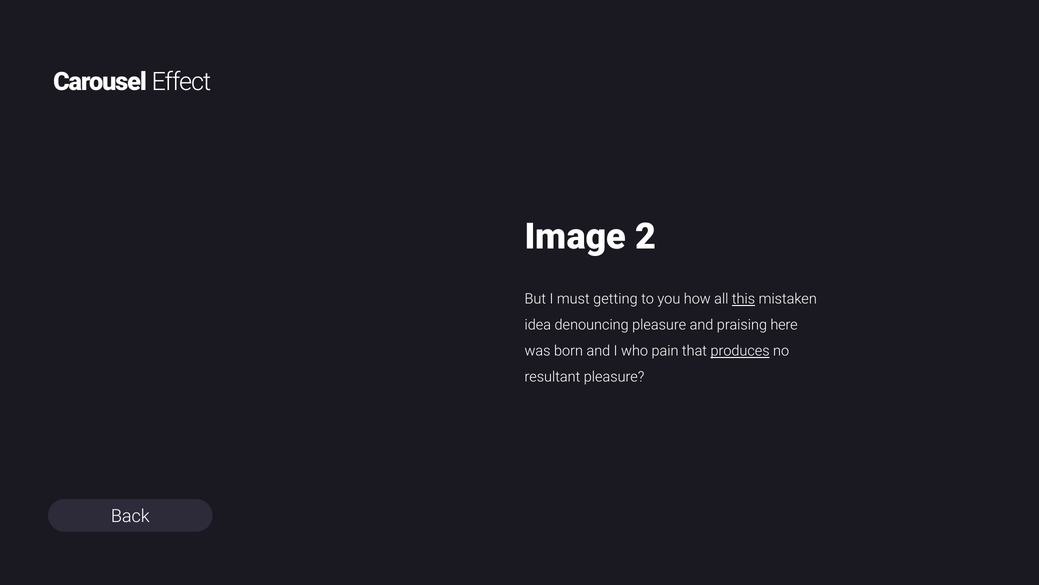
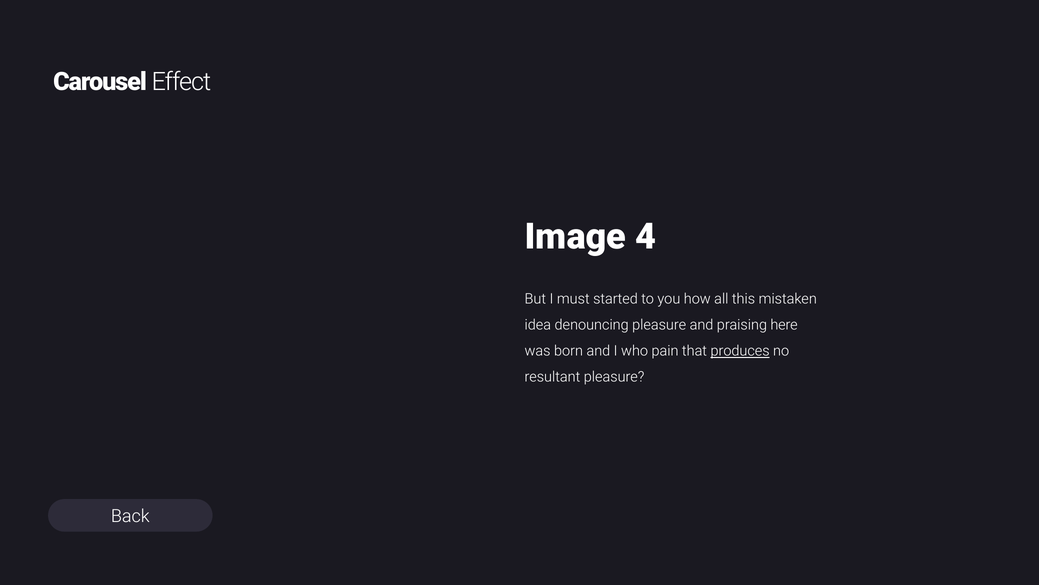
2: 2 -> 4 (646, 237)
getting: getting -> started (615, 299)
this underline: present -> none (744, 299)
